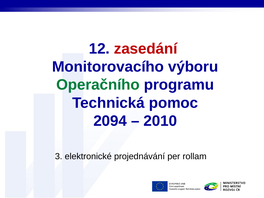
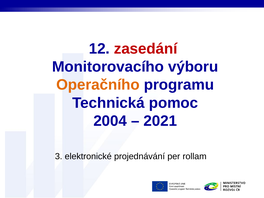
Operačního colour: green -> orange (98, 85)
2094: 2094 -> 2004 (110, 121)
2010: 2010 -> 2021 (160, 121)
